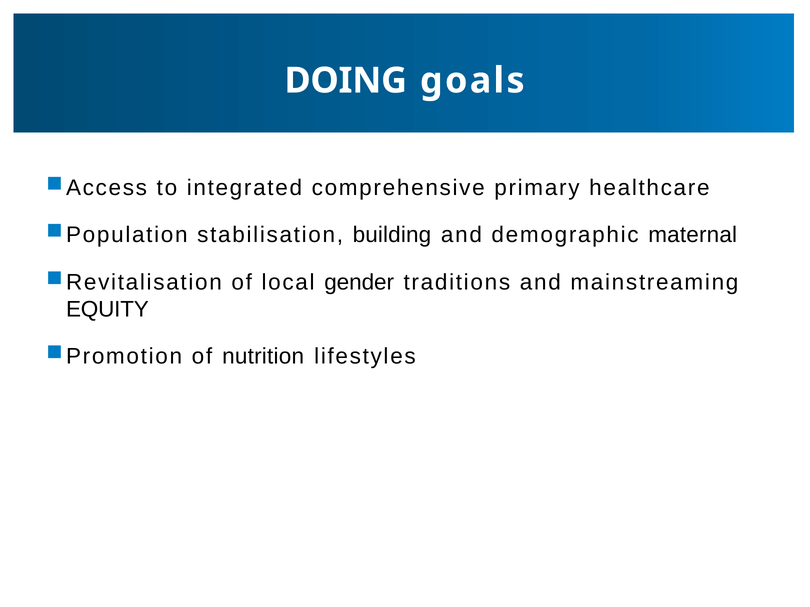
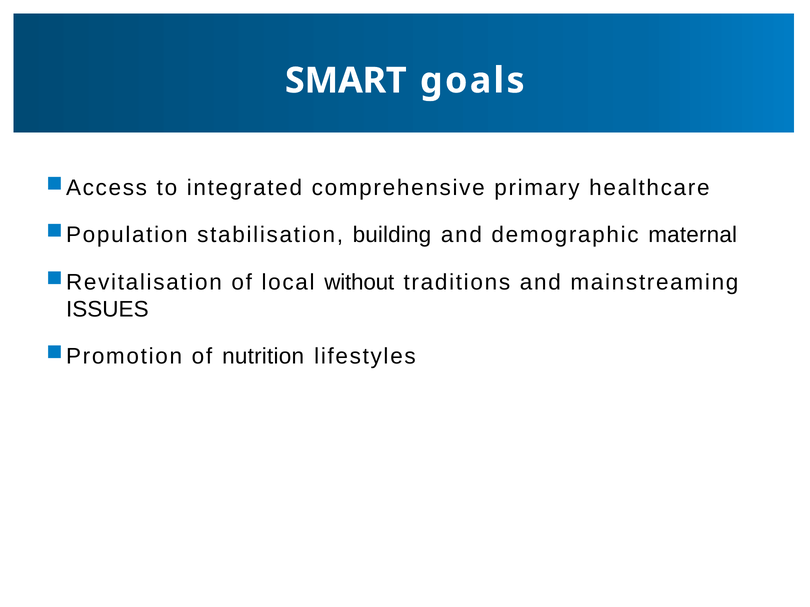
DOING: DOING -> SMART (346, 81)
gender: gender -> without (359, 283)
EQUITY: EQUITY -> ISSUES (107, 310)
